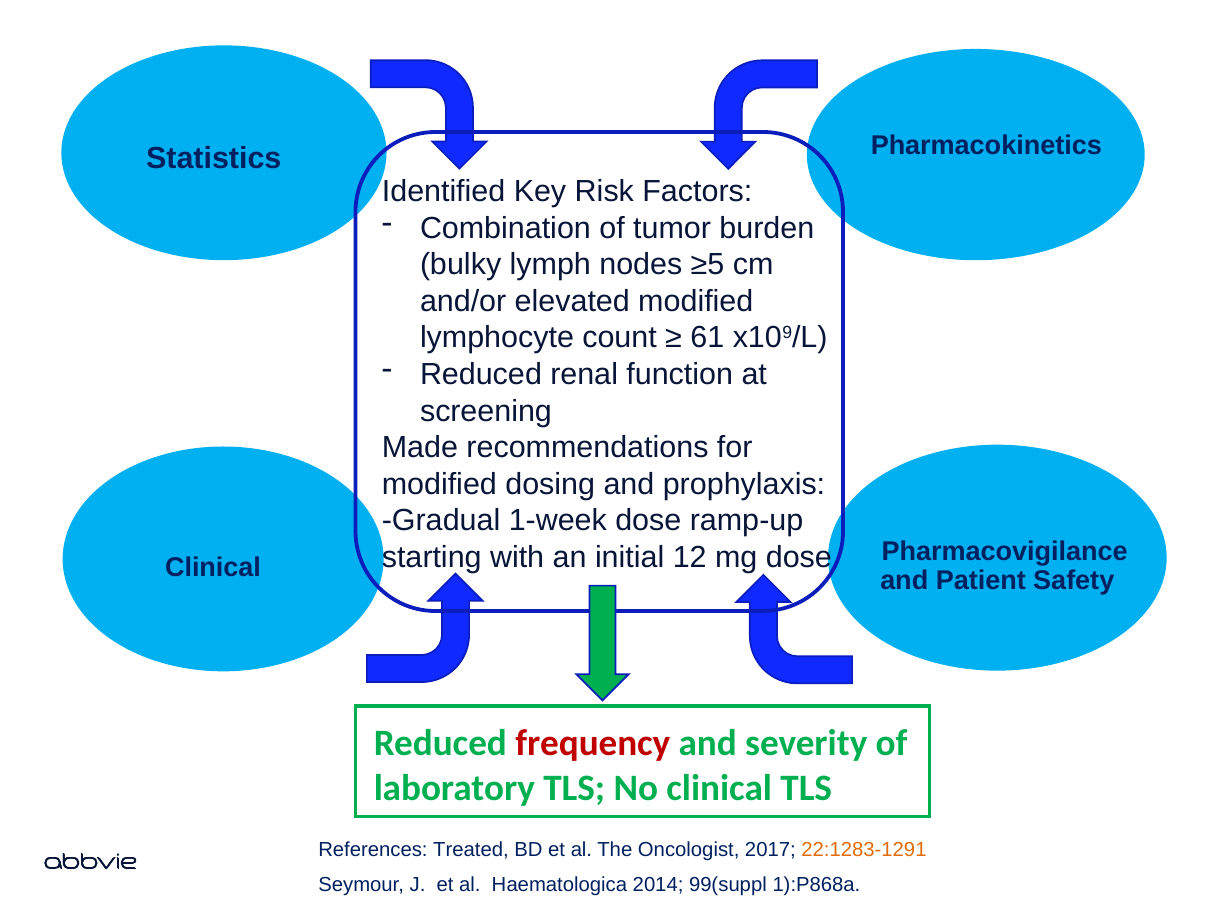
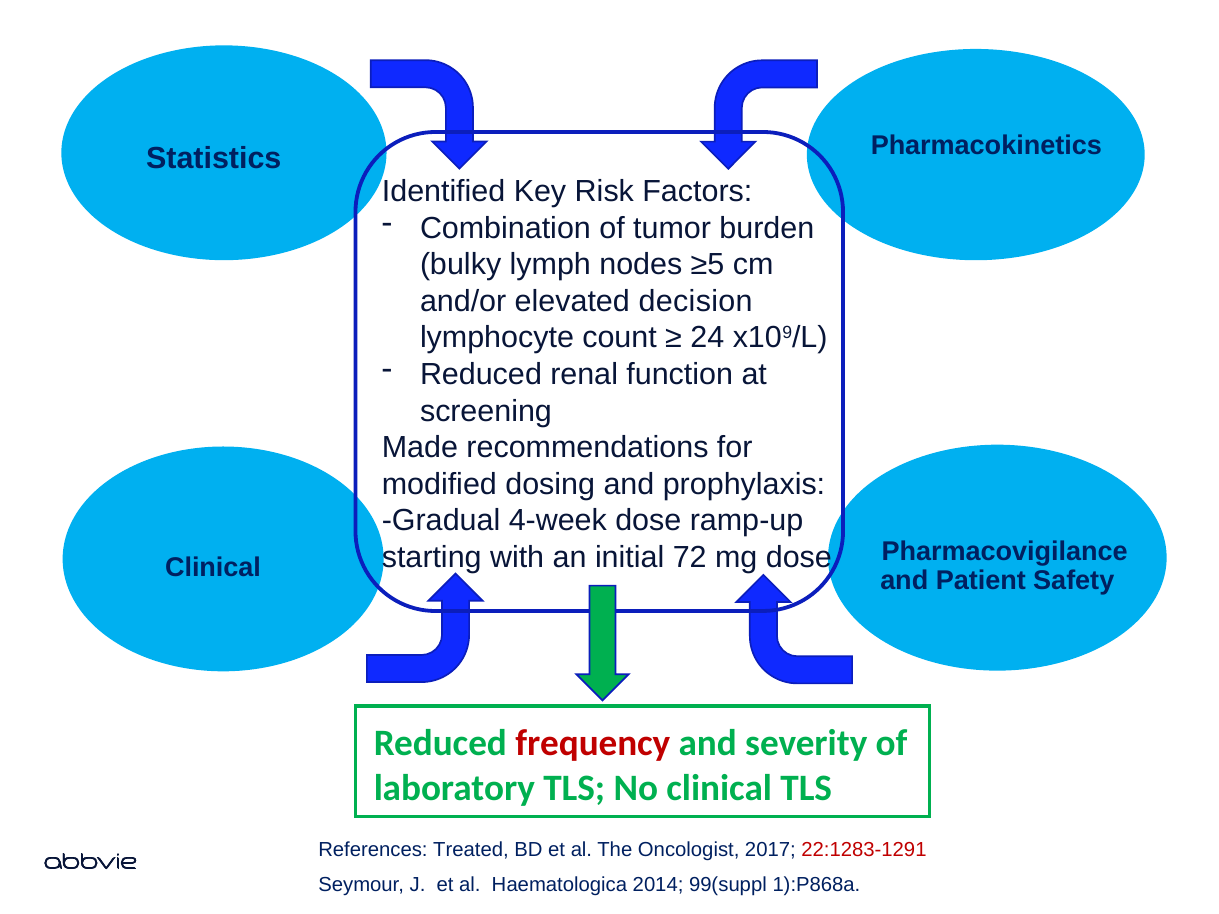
elevated modified: modified -> decision (696, 301)
61: 61 -> 24 (707, 338)
1-week: 1-week -> 4-week (558, 521)
12: 12 -> 72 (690, 557)
22:1283-1291 colour: orange -> red (864, 850)
